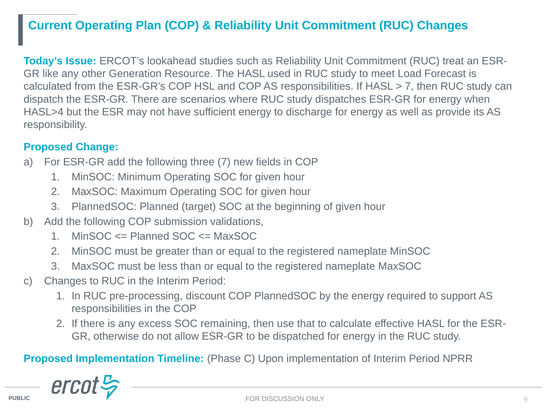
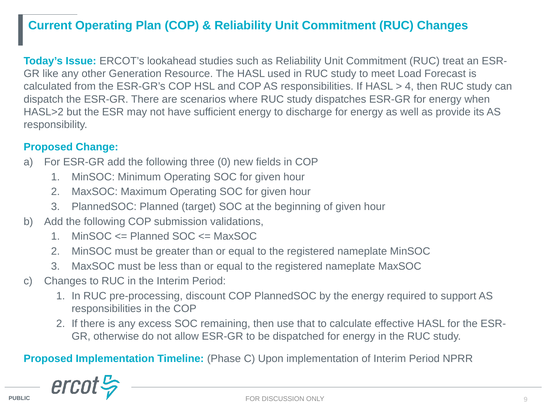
7: 7 -> 4 (409, 87)
HASL>4: HASL>4 -> HASL>2 (44, 112)
three 7: 7 -> 0 (224, 162)
